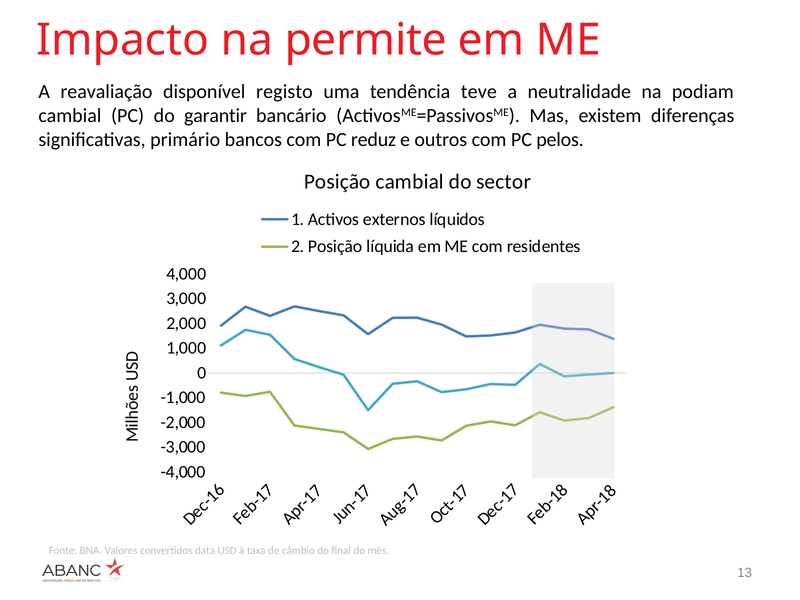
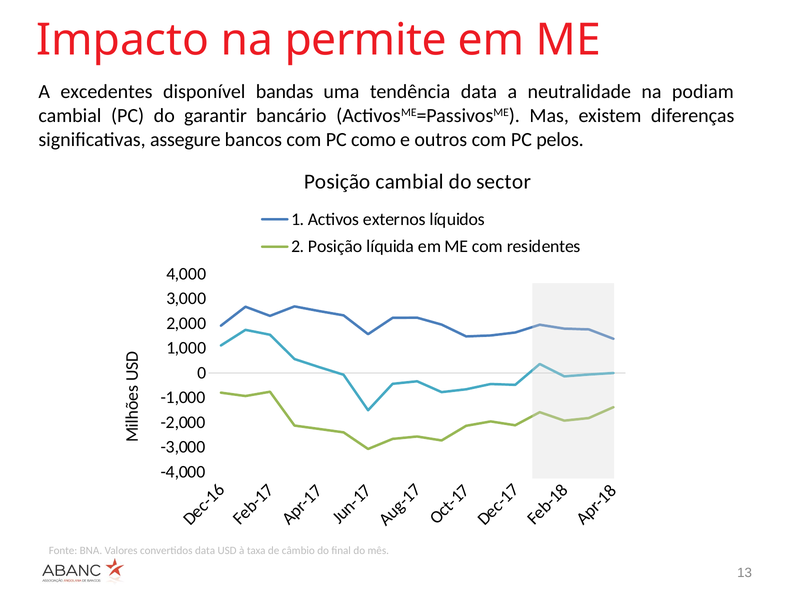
reavaliação: reavaliação -> excedentes (106, 92)
registo: registo -> bandas (285, 92)
tendência teve: teve -> data (479, 92)
primário: primário -> assegure (185, 140)
reduz: reduz -> como (373, 140)
